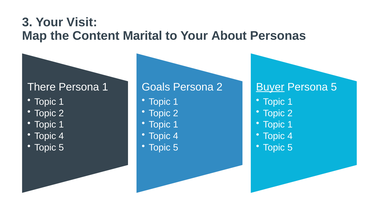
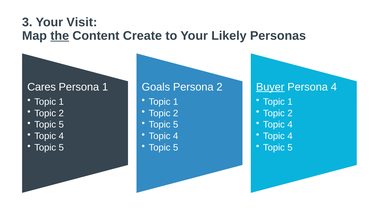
the underline: none -> present (60, 36)
Marital: Marital -> Create (142, 36)
About: About -> Likely (229, 36)
There: There -> Cares (42, 87)
5: 5 -> 4 (334, 87)
1: 1 -> 5 (61, 125)
1: 1 -> 5 (176, 125)
1: 1 -> 4 (290, 125)
